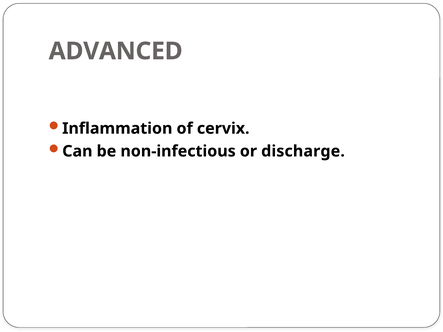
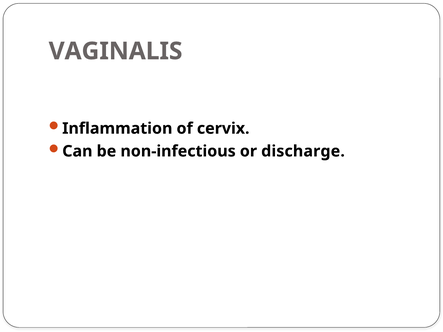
ADVANCED: ADVANCED -> VAGINALIS (116, 51)
